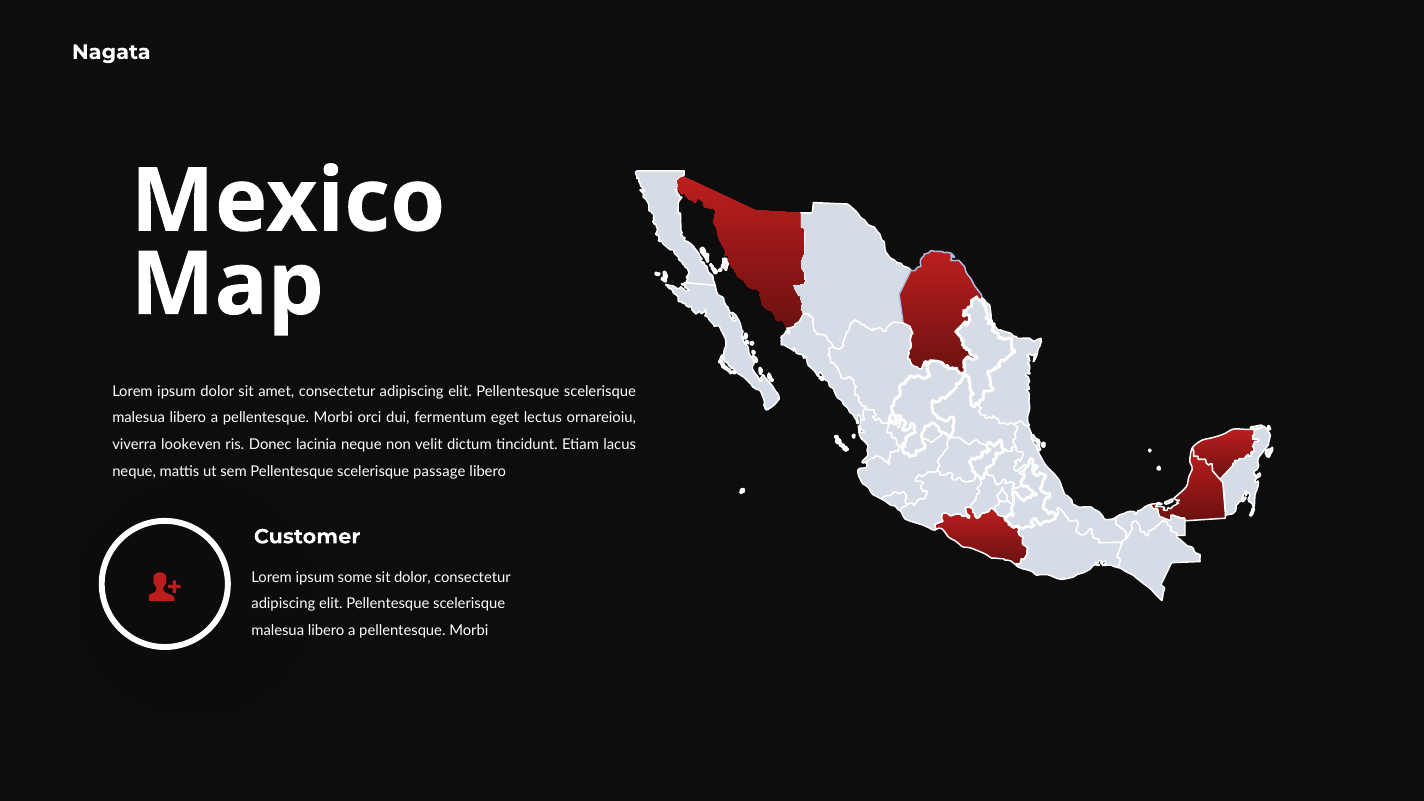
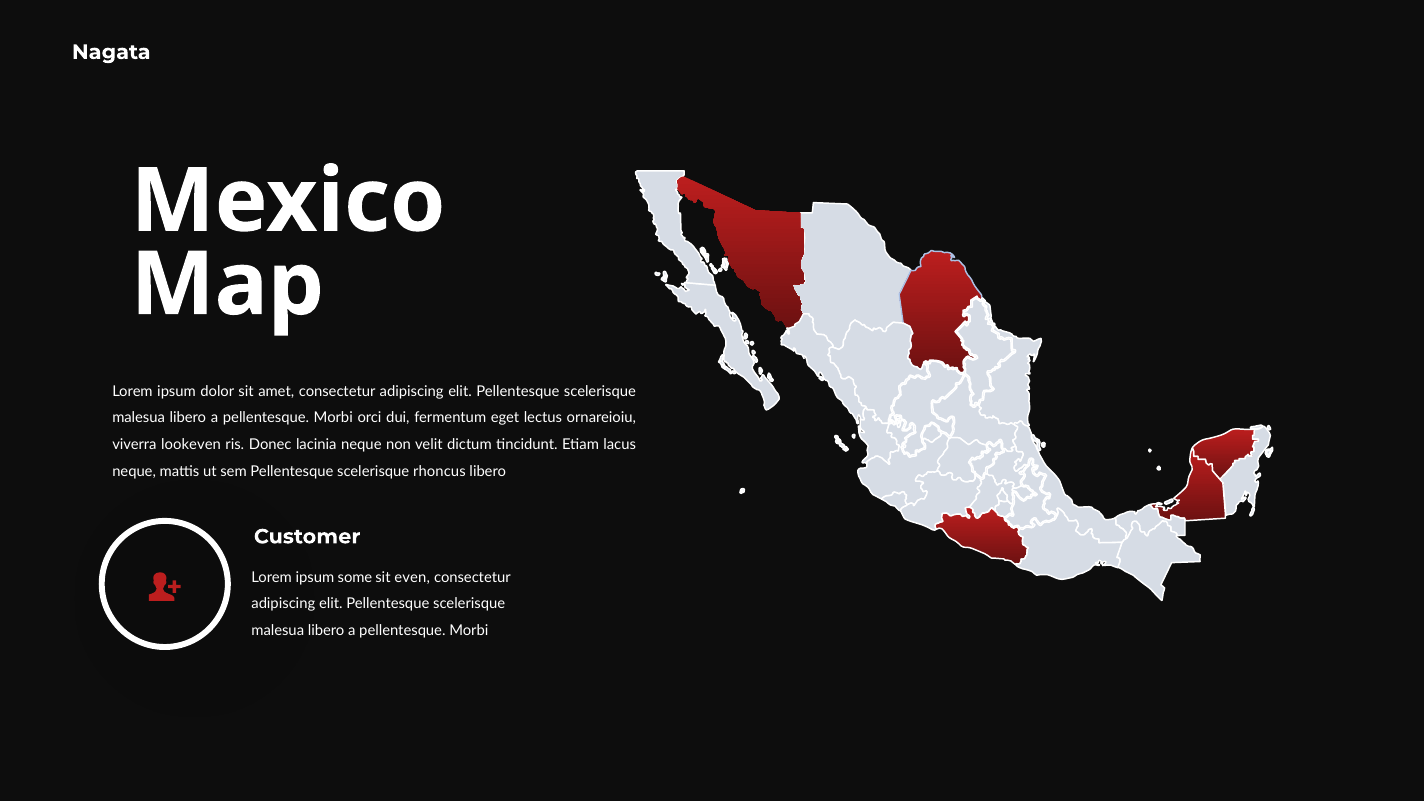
passage: passage -> rhoncus (439, 471)
sit dolor: dolor -> even (412, 577)
